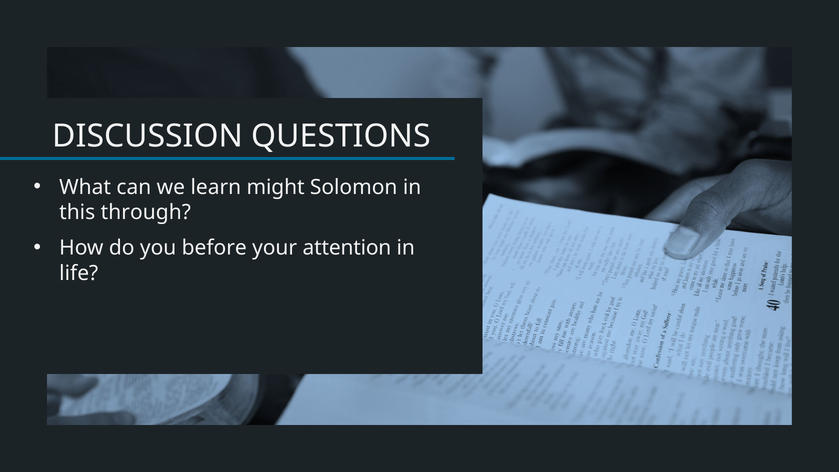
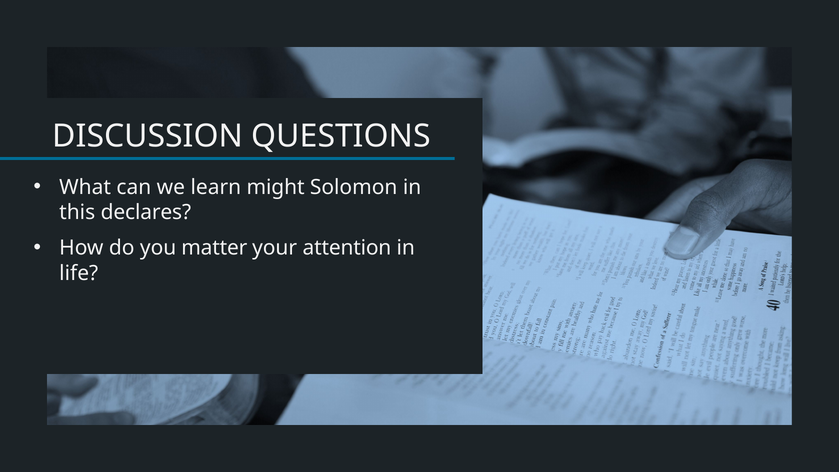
through: through -> declares (146, 212)
before: before -> matter (214, 248)
